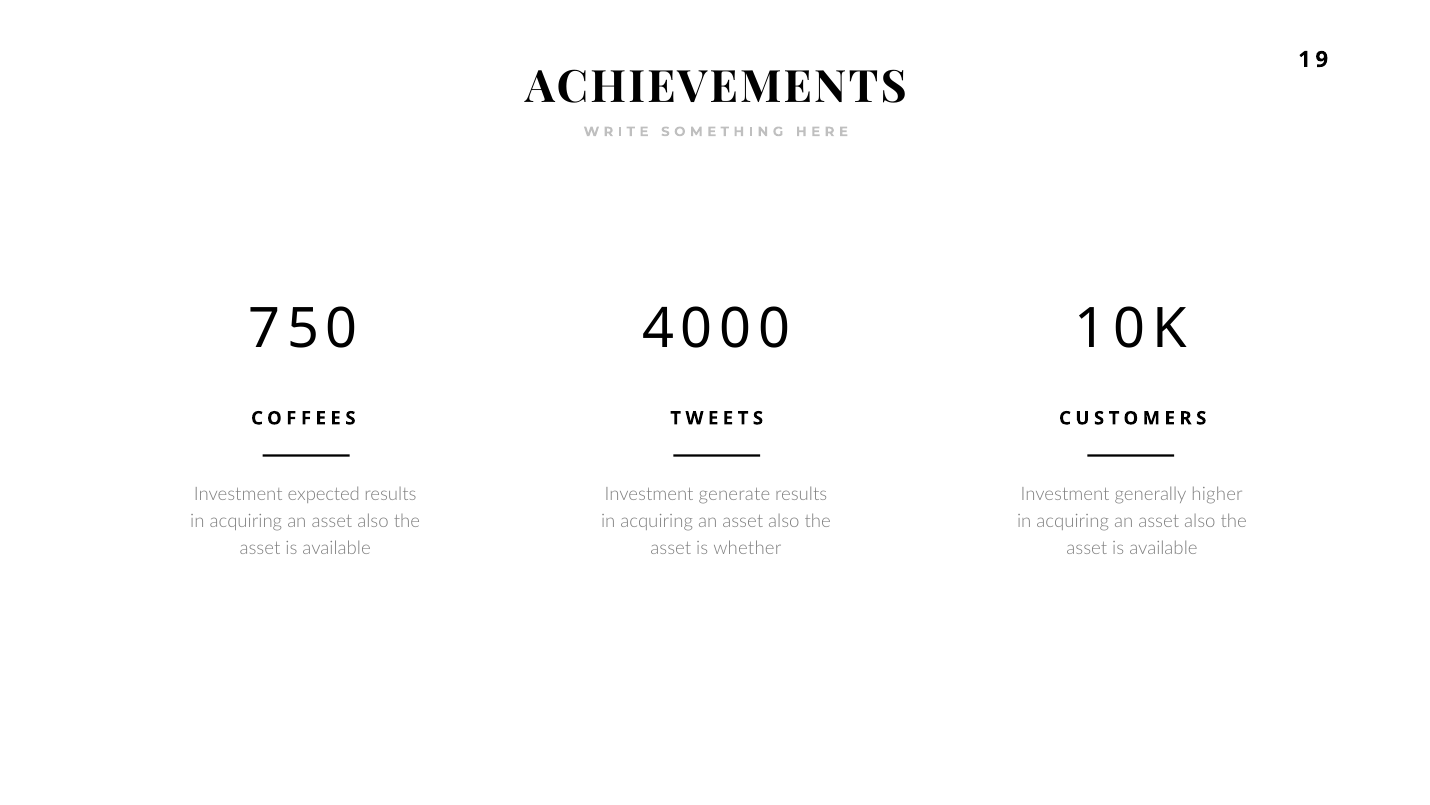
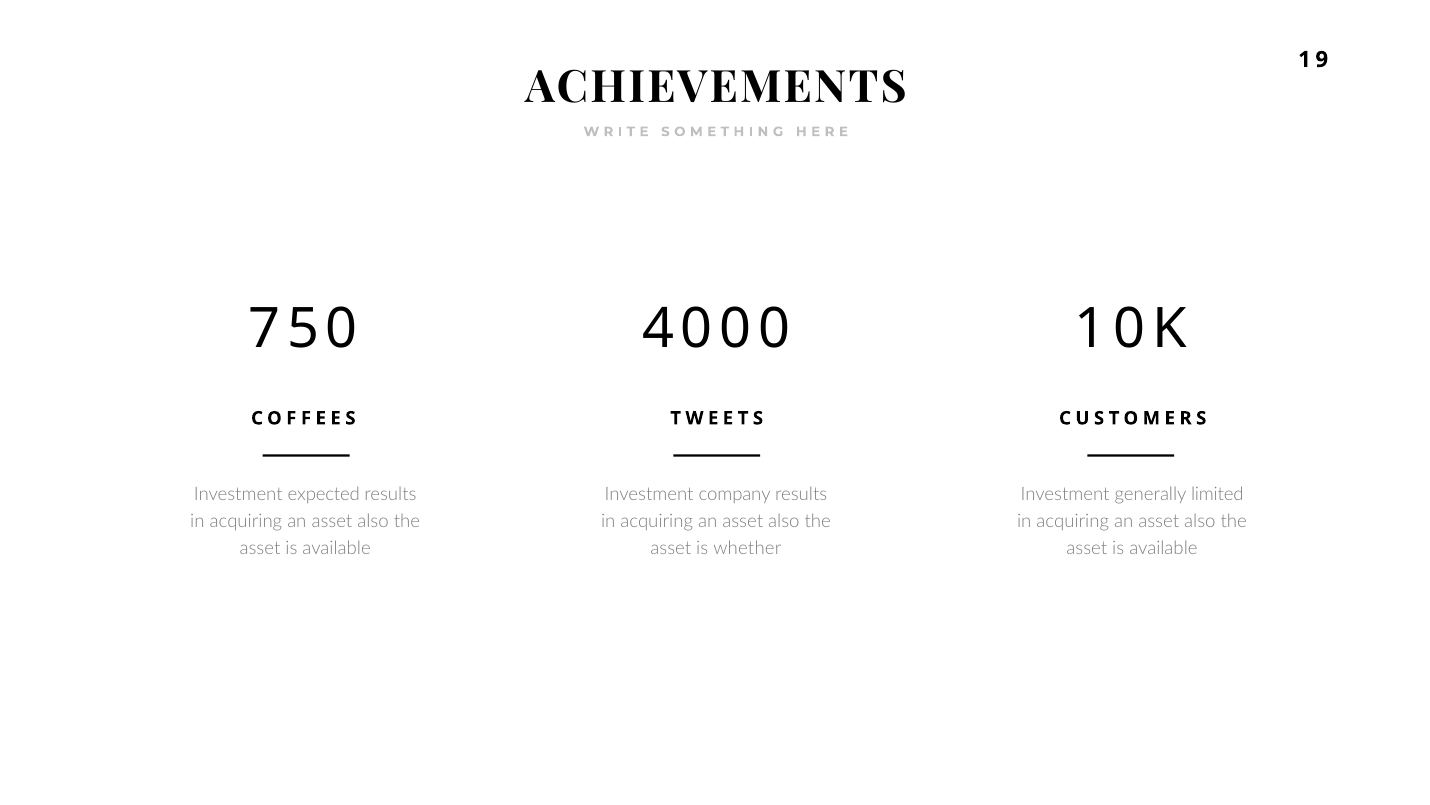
generate: generate -> company (735, 494)
higher: higher -> limited (1217, 494)
